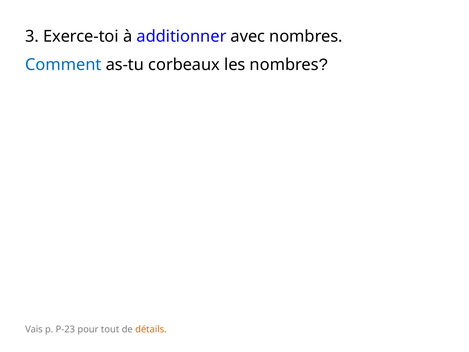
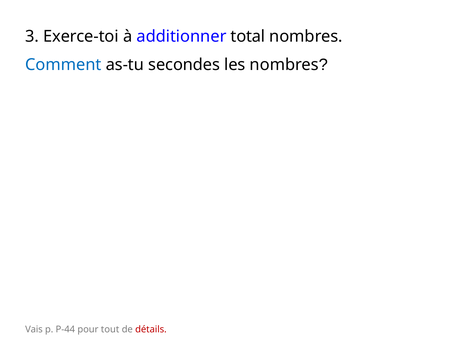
avec: avec -> total (248, 36)
corbeaux: corbeaux -> secondes (184, 65)
P-23: P-23 -> P-44 (65, 329)
détails colour: orange -> red (151, 329)
